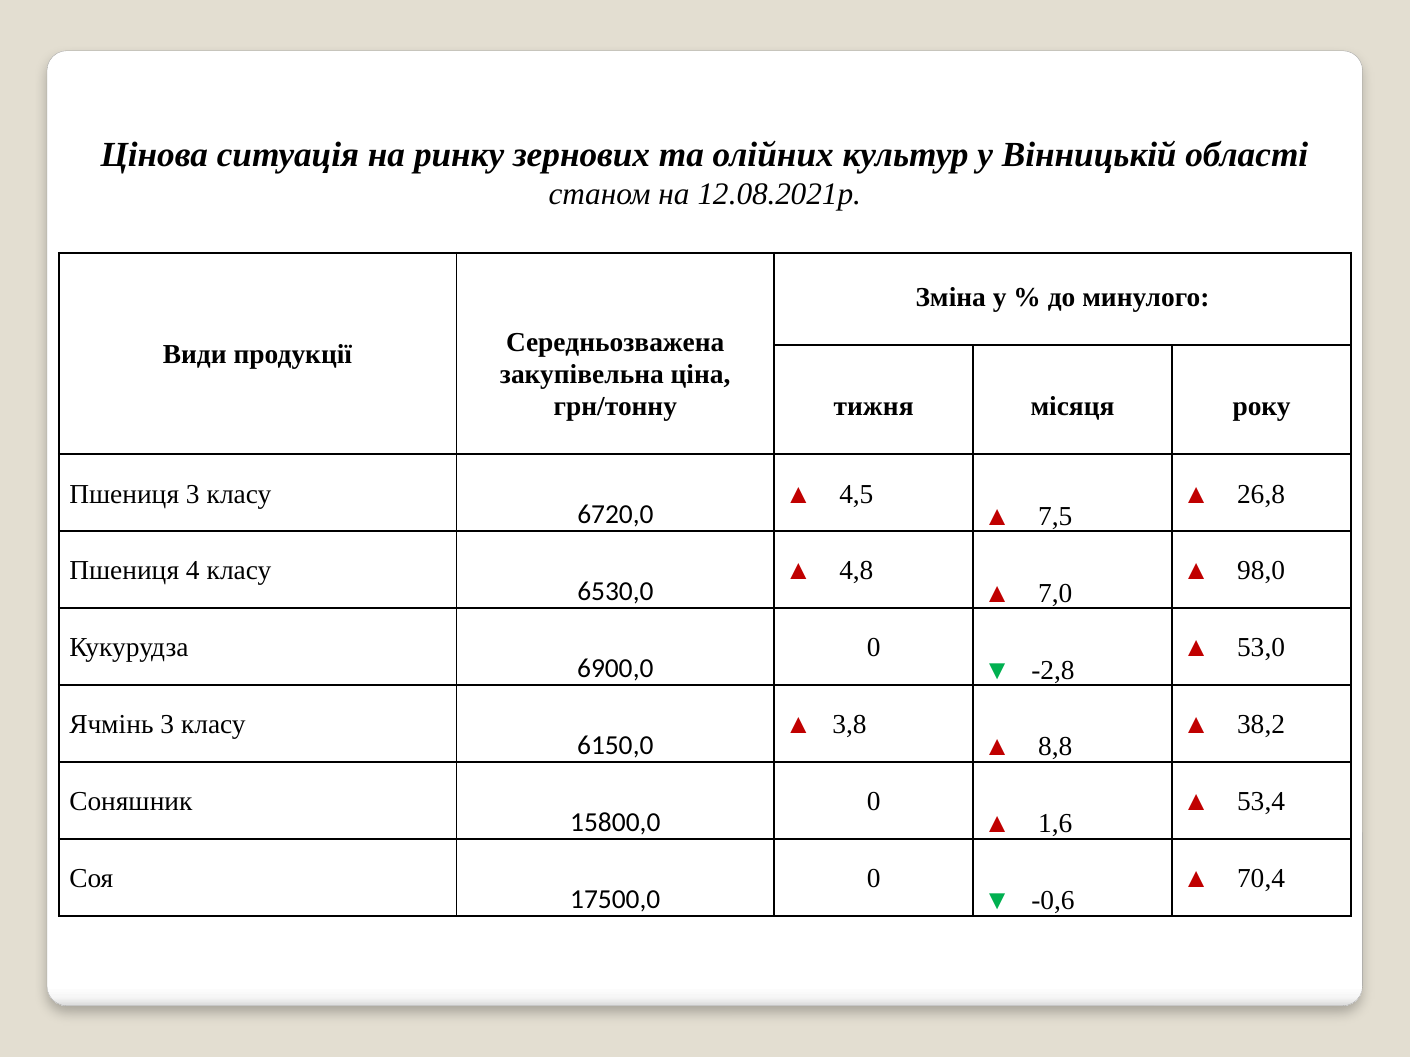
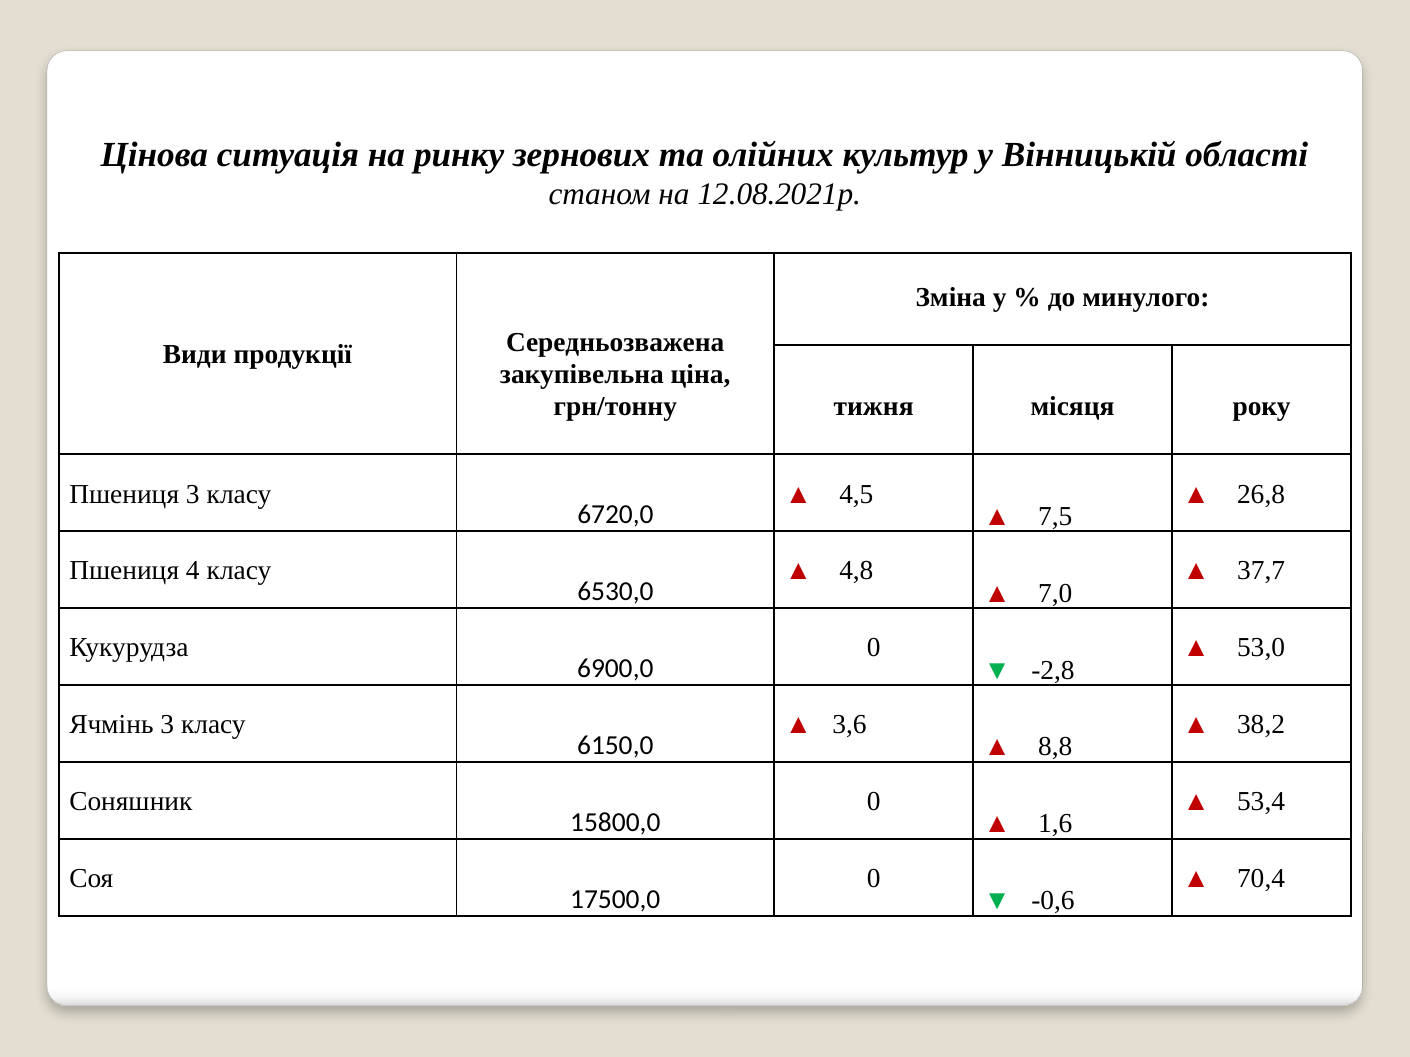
98,0: 98,0 -> 37,7 (1261, 571)
3,8: 3,8 -> 3,6 (850, 725)
